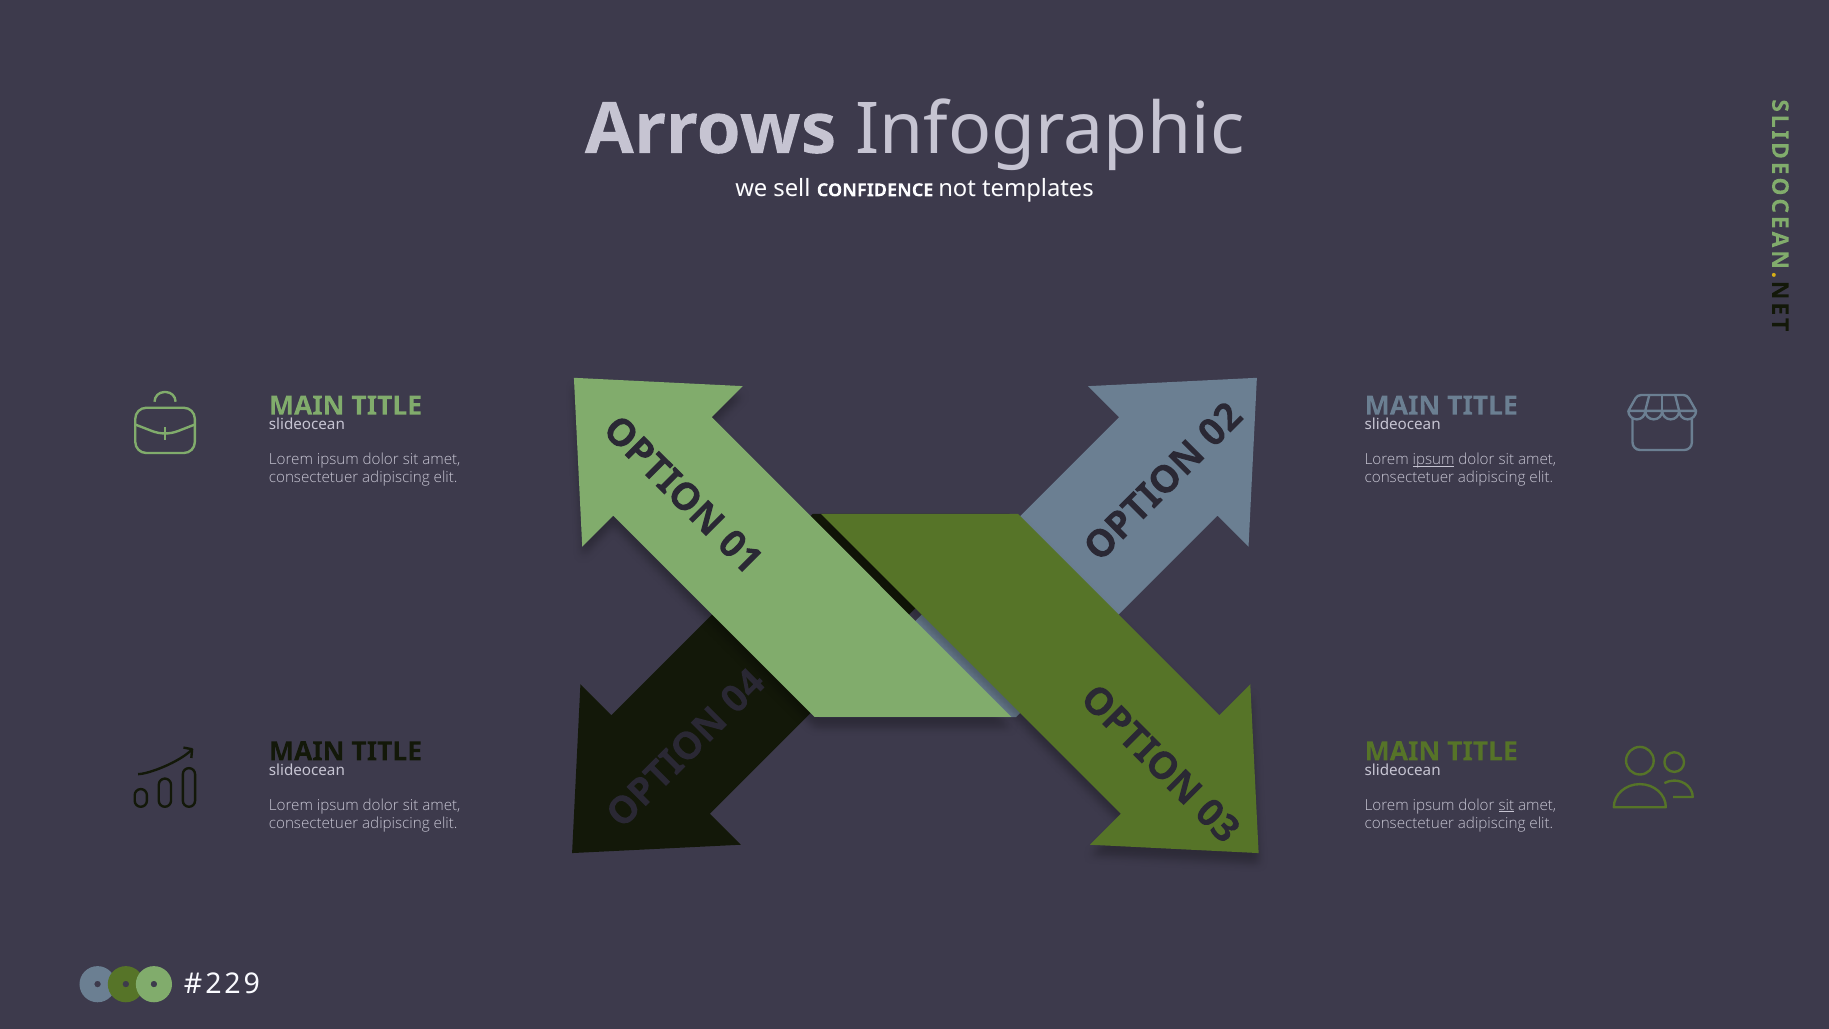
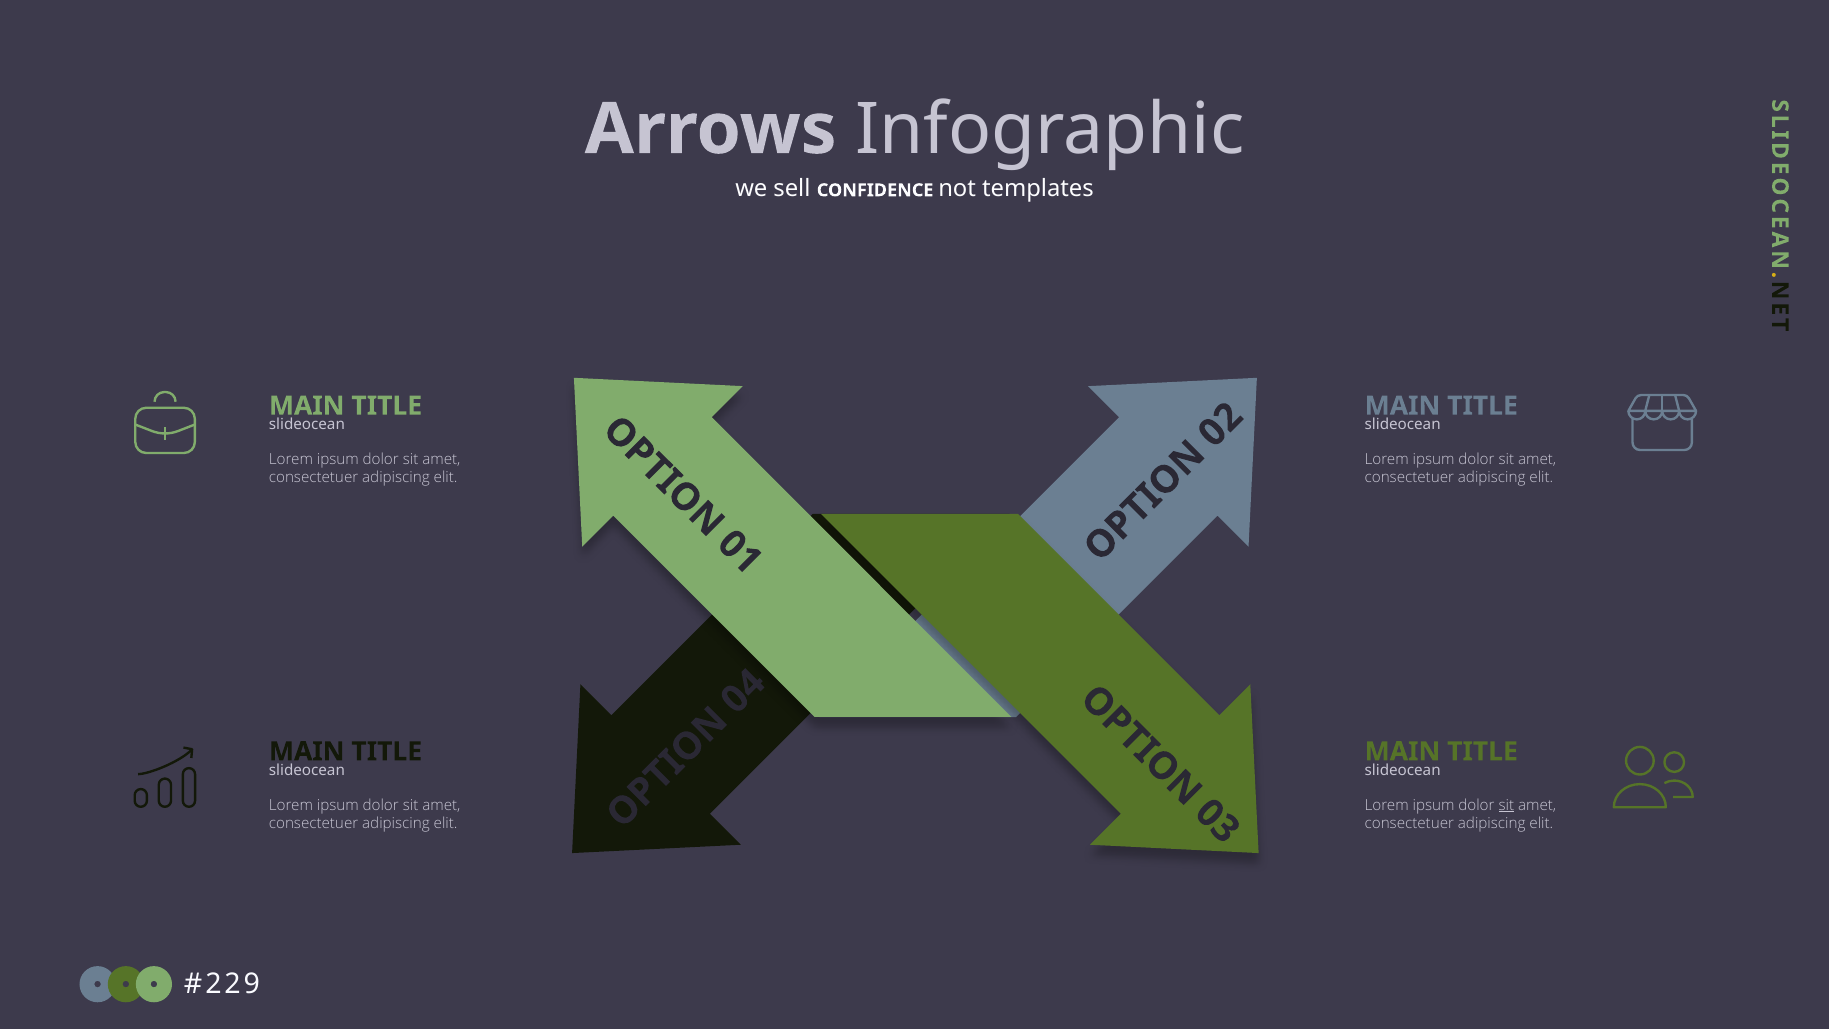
ipsum underline: present -> none (1434, 459)
